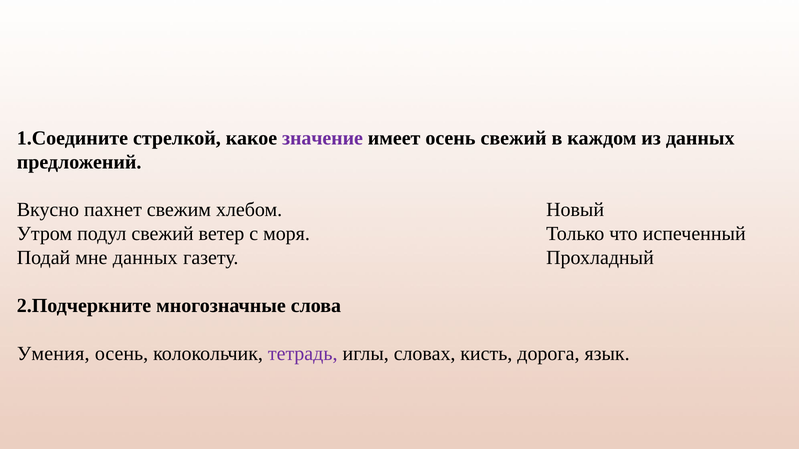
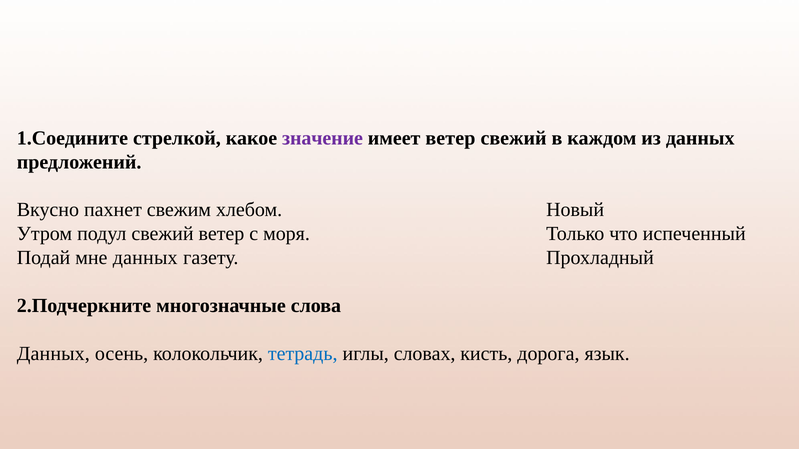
имеет осень: осень -> ветер (450, 138)
Умения: Умения -> Данных (53, 354)
тетрадь colour: purple -> blue (303, 354)
